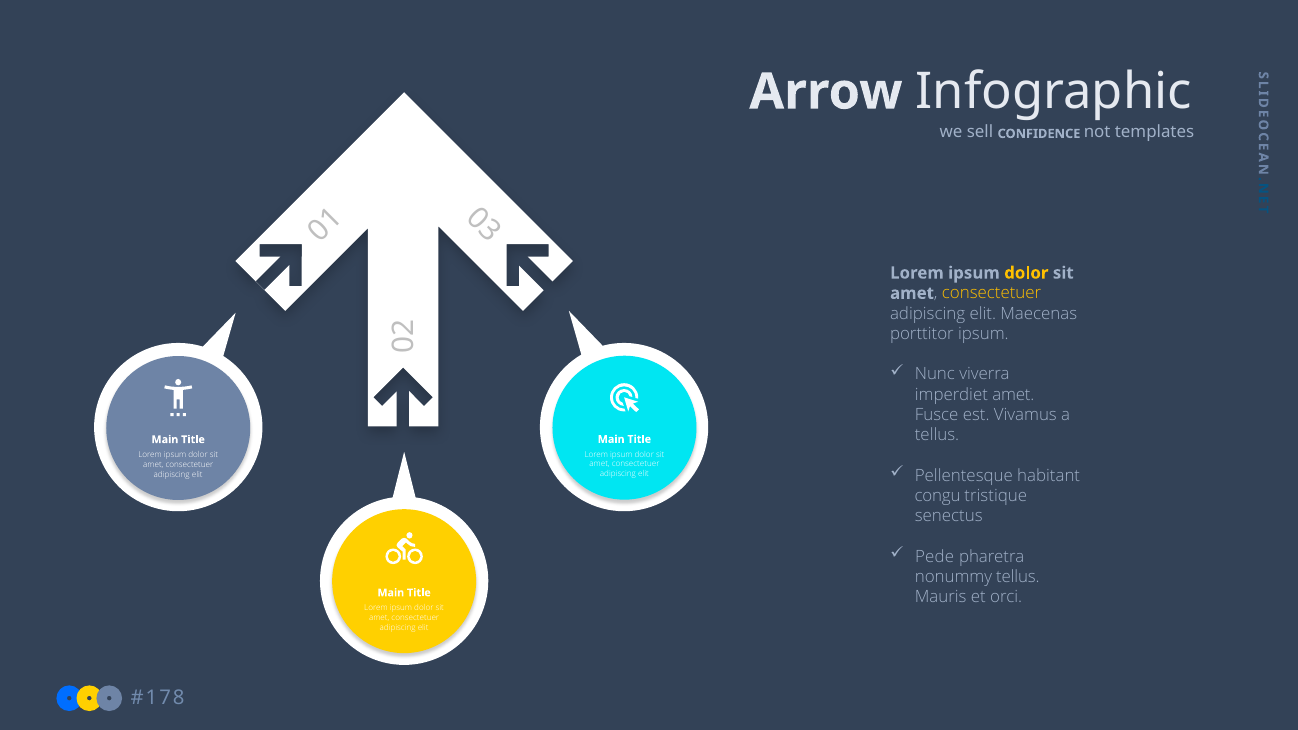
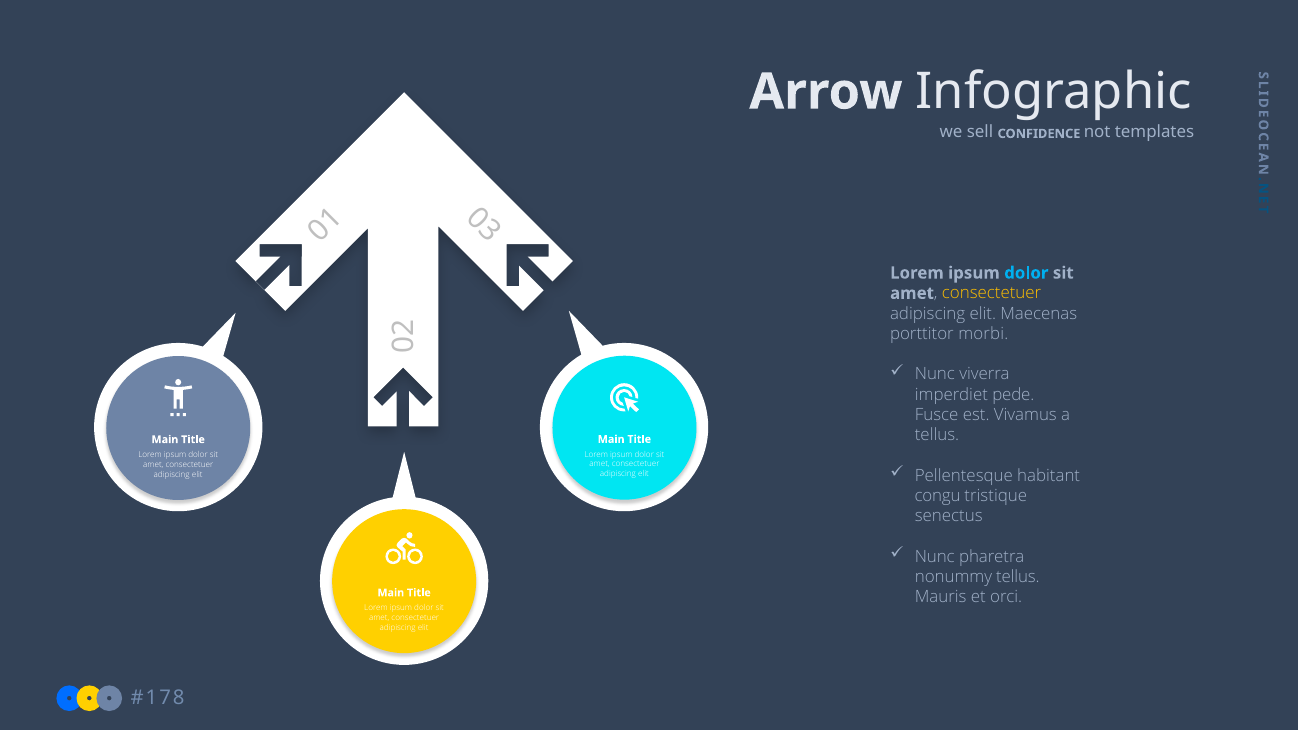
dolor colour: yellow -> light blue (1026, 273)
porttitor ipsum: ipsum -> morbi (983, 334)
imperdiet amet: amet -> pede (1013, 395)
Pede: Pede -> Nunc (935, 557)
